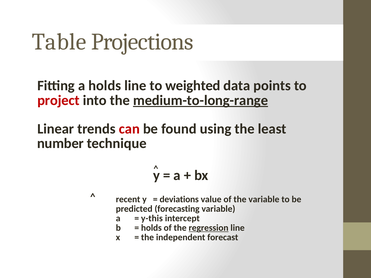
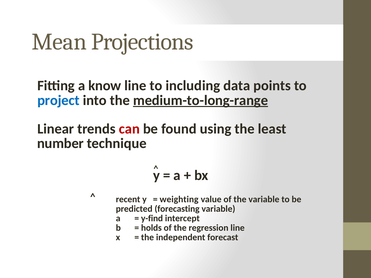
Table: Table -> Mean (59, 42)
a holds: holds -> know (105, 86)
weighted: weighted -> including (193, 86)
project colour: red -> blue (58, 100)
deviations: deviations -> weighting (179, 200)
y-this: y-this -> y-find (152, 219)
regression underline: present -> none (209, 228)
